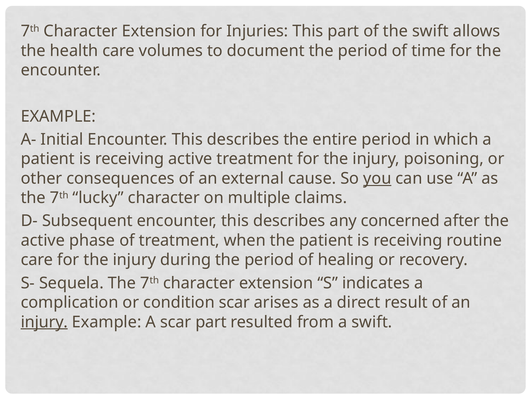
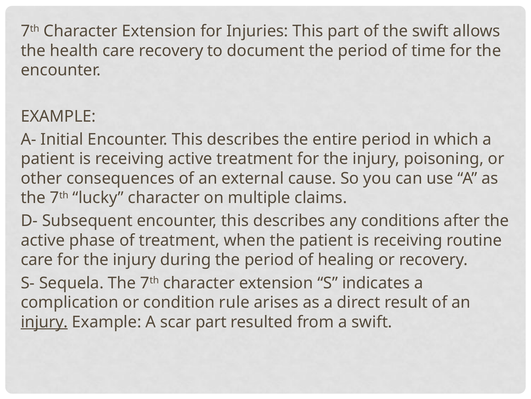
care volumes: volumes -> recovery (171, 51)
you underline: present -> none (377, 178)
concerned: concerned -> conditions (400, 221)
condition scar: scar -> rule (234, 302)
